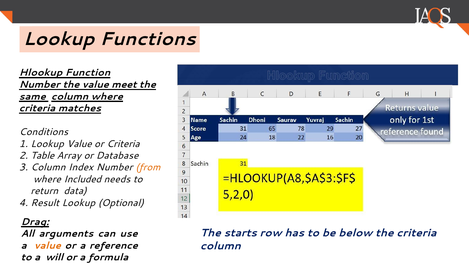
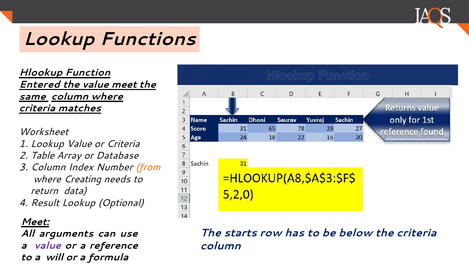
Number: Number -> Entered (39, 85)
Conditions: Conditions -> Worksheet (44, 132)
Included: Included -> Creating (82, 179)
Drag: Drag -> Meet (35, 222)
value colour: orange -> purple (48, 245)
